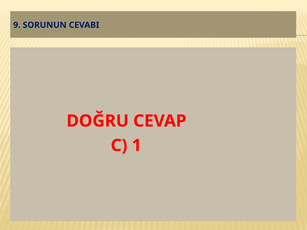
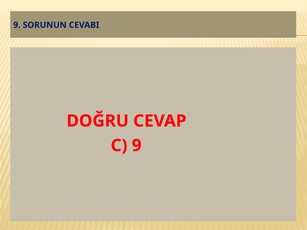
C 1: 1 -> 9 (137, 146)
